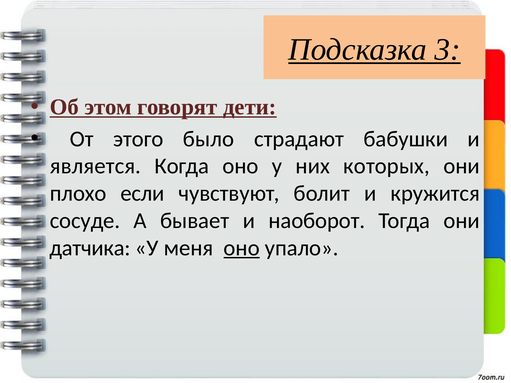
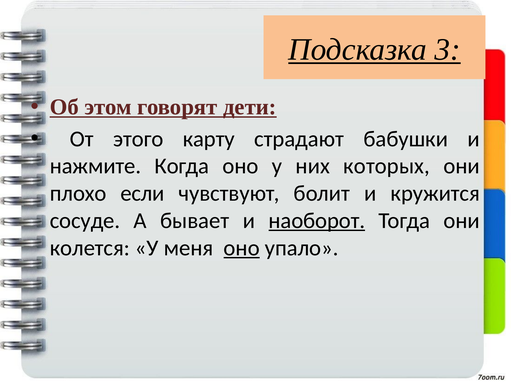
было: было -> карту (209, 139)
является: является -> нажмите (96, 166)
наоборот underline: none -> present (317, 221)
датчика: датчика -> колется (90, 248)
